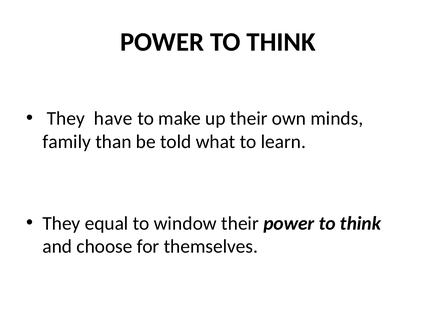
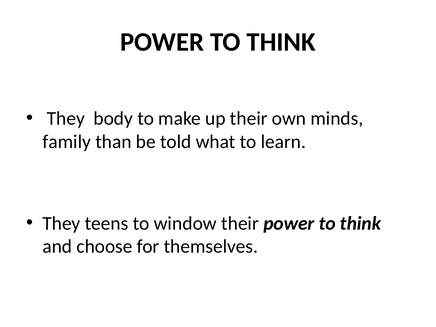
have: have -> body (113, 119)
equal: equal -> teens (107, 223)
